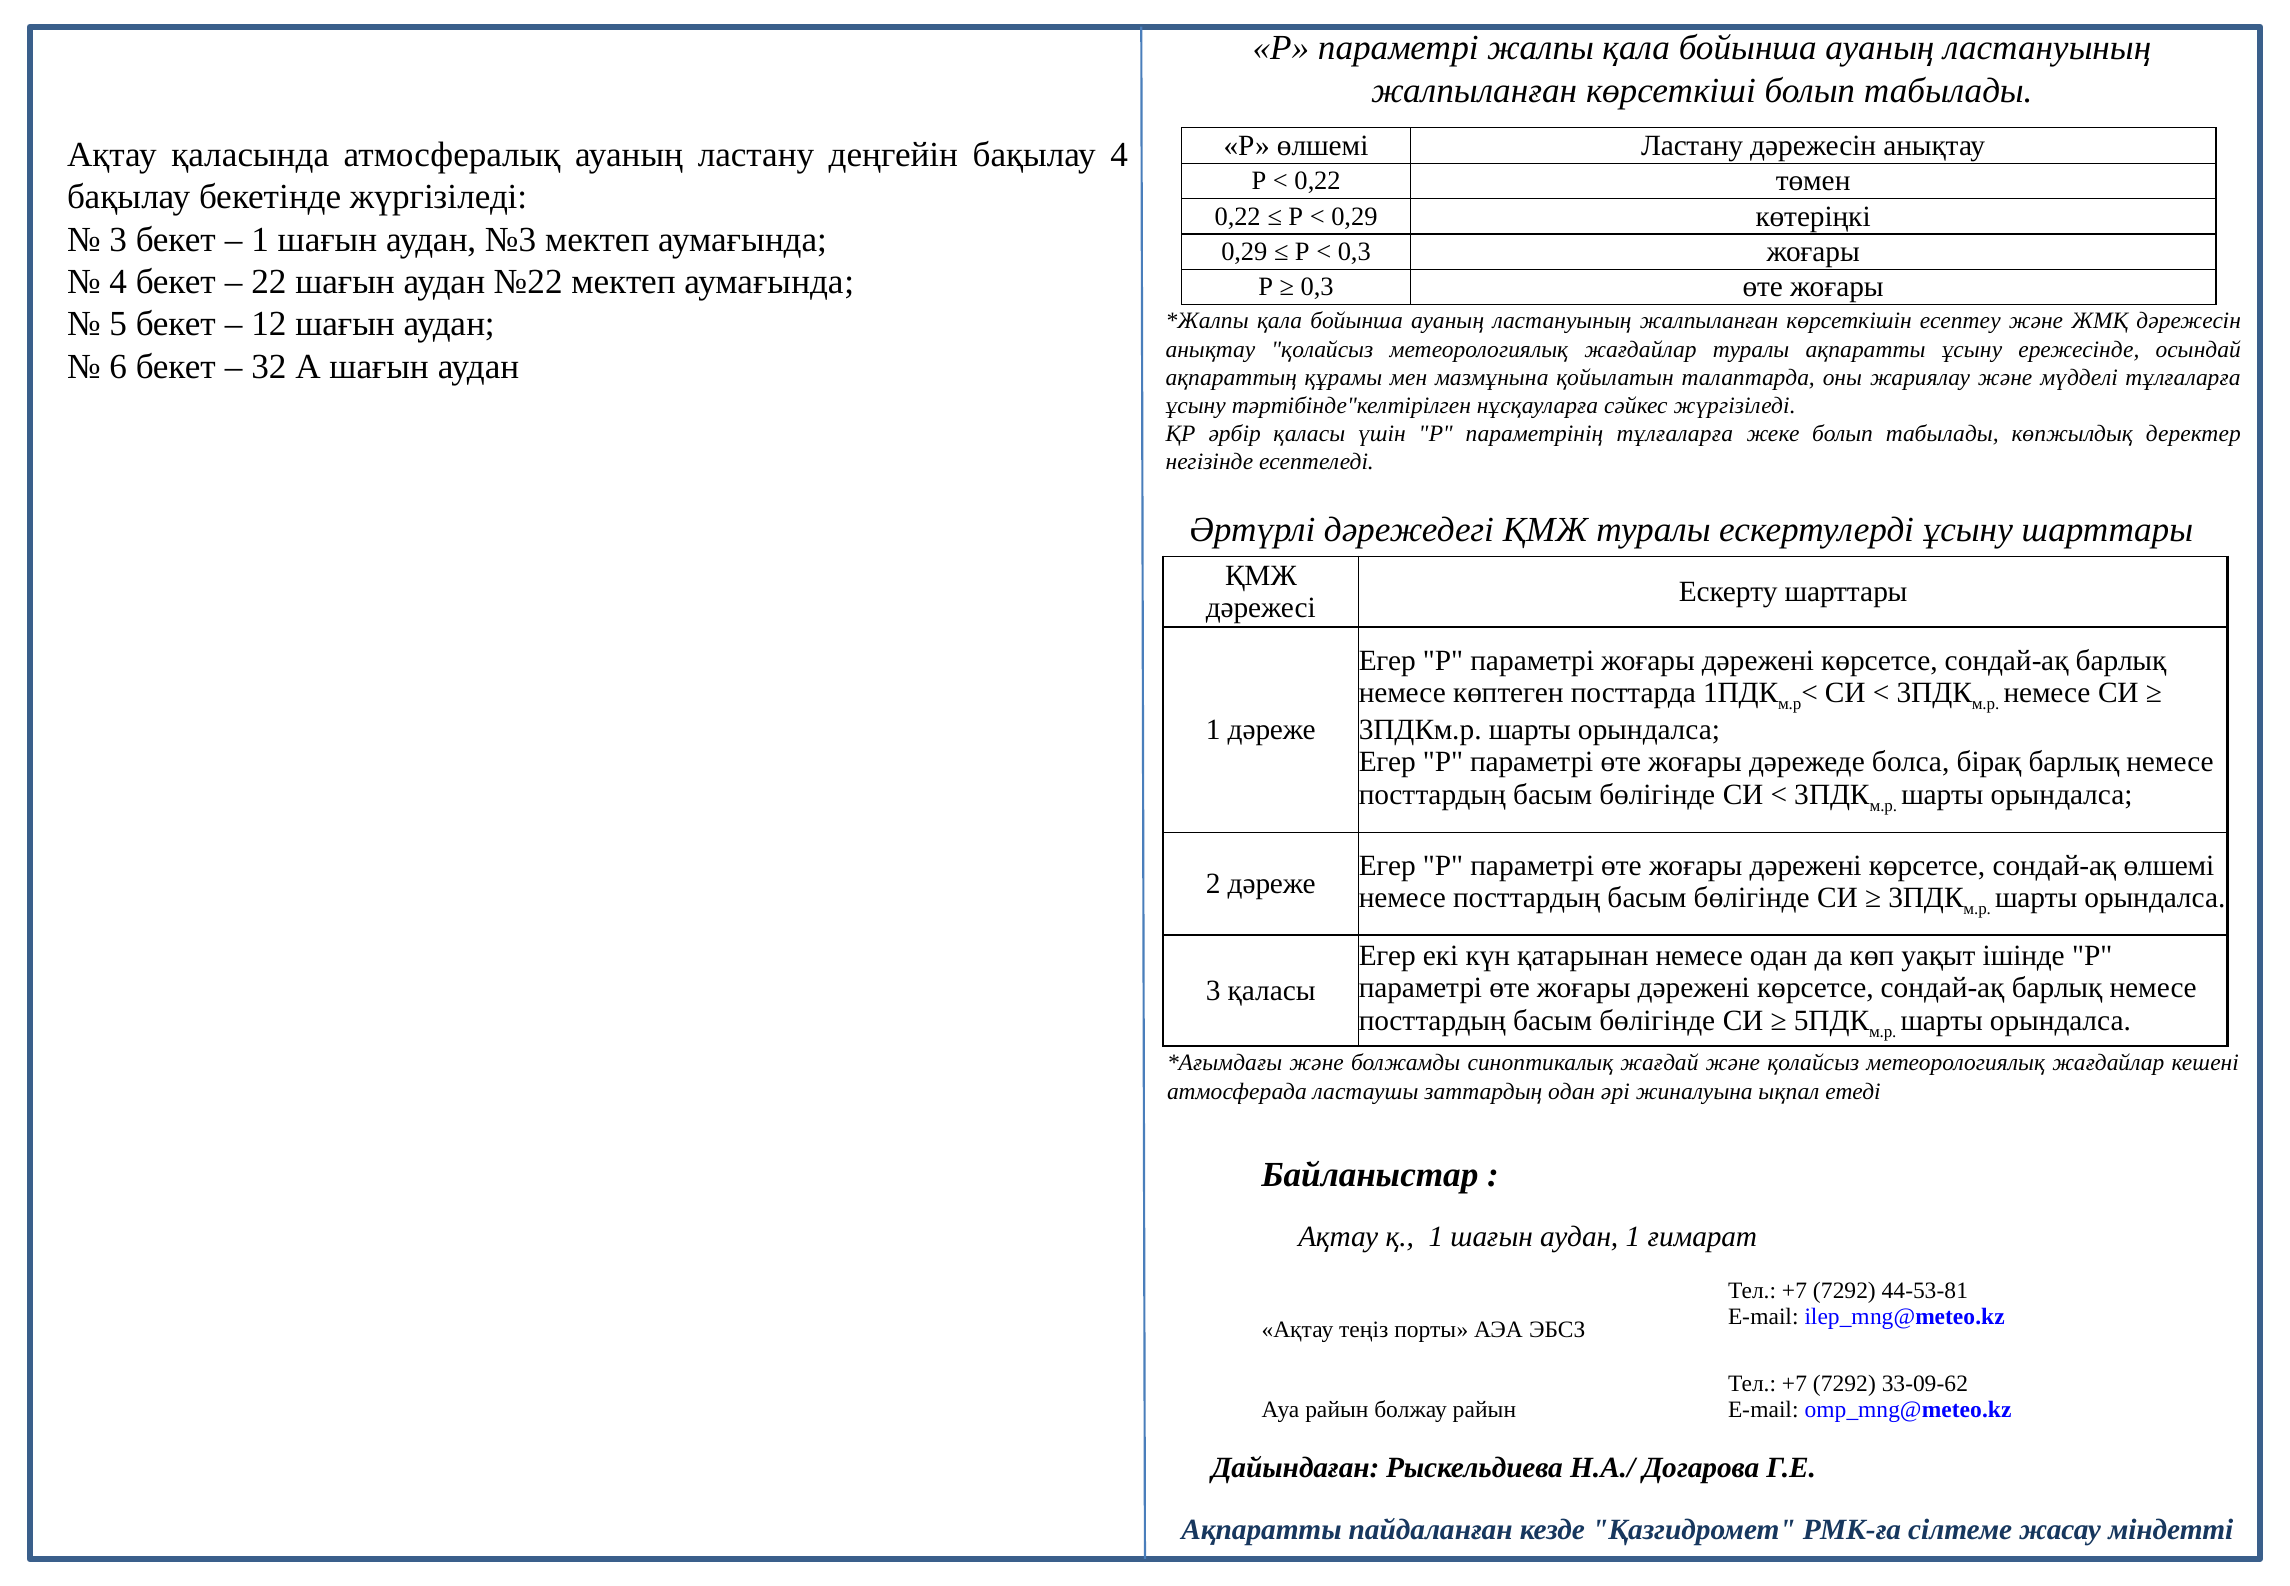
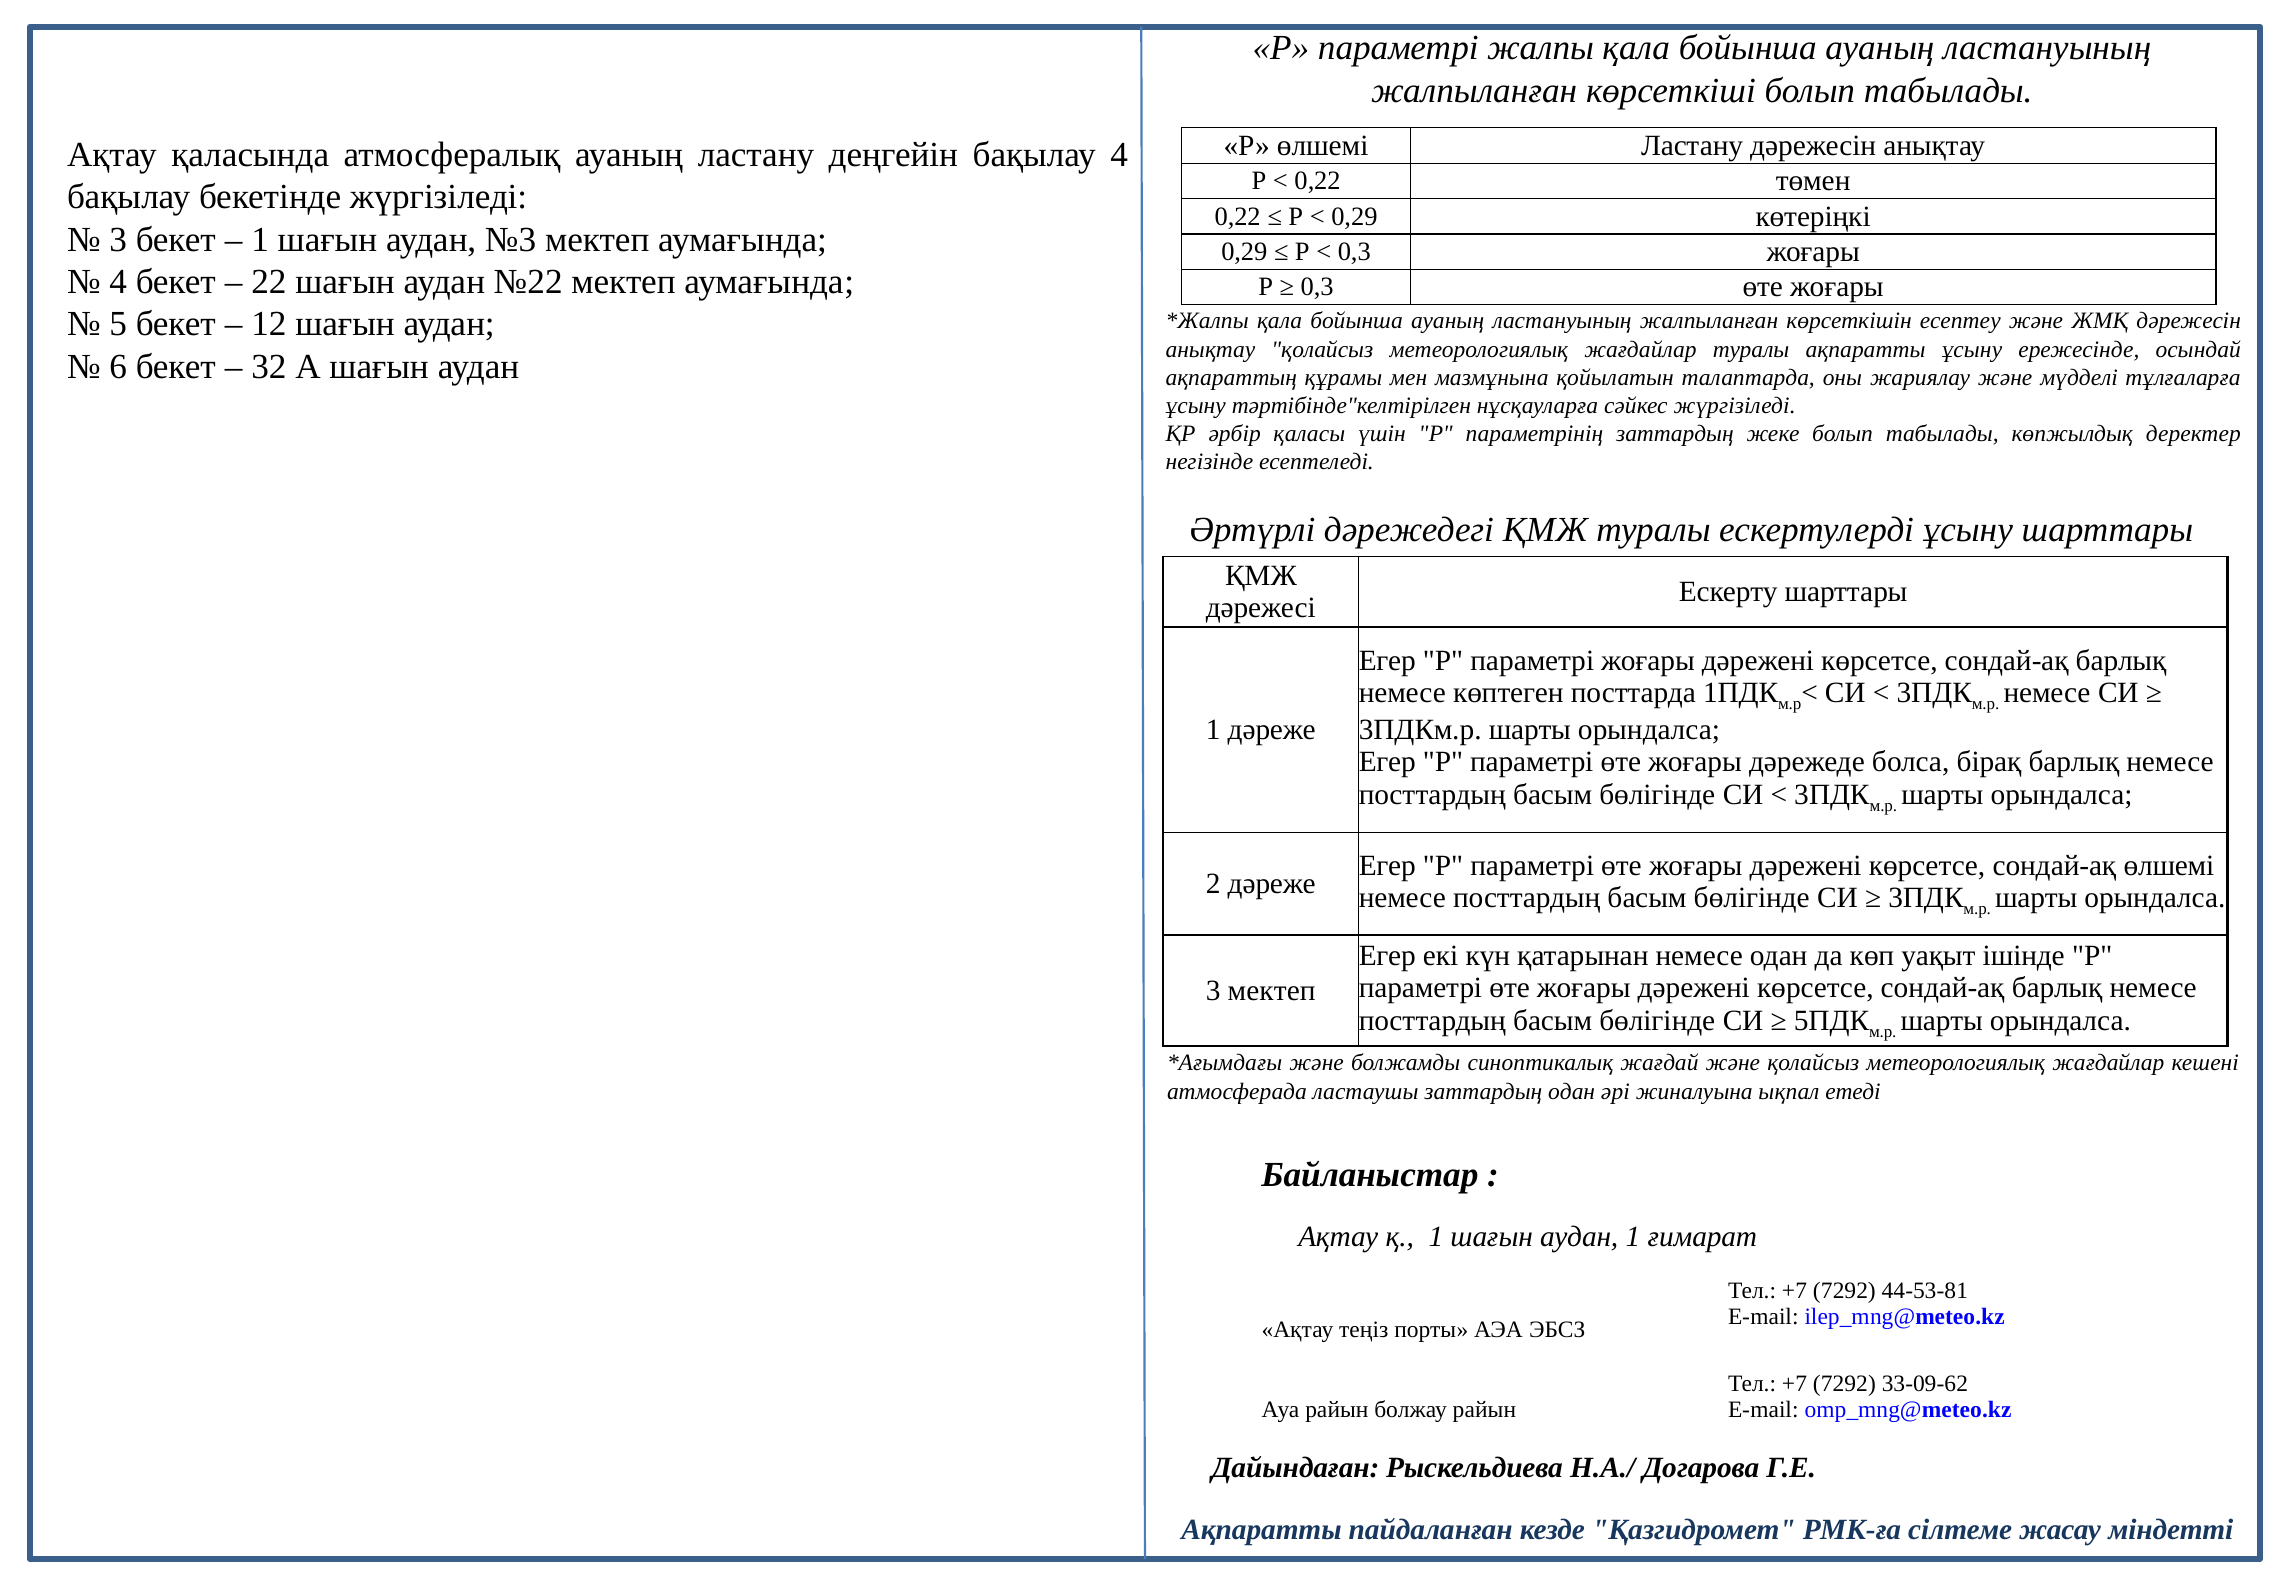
параметрінің тұлғаларға: тұлғаларға -> заттардың (1675, 434)
3 қаласы: қаласы -> мектеп (1272, 990)
